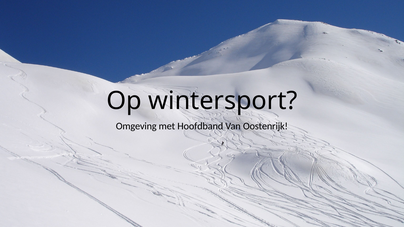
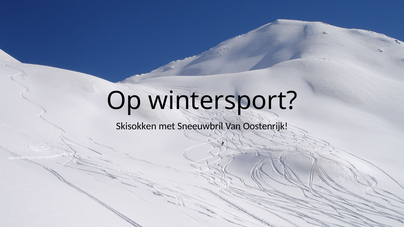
Omgeving: Omgeving -> Skisokken (136, 126)
Hoofdband: Hoofdband -> Sneeuwbril (200, 126)
